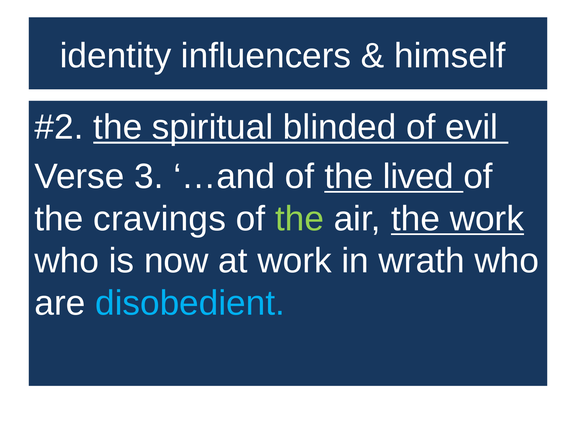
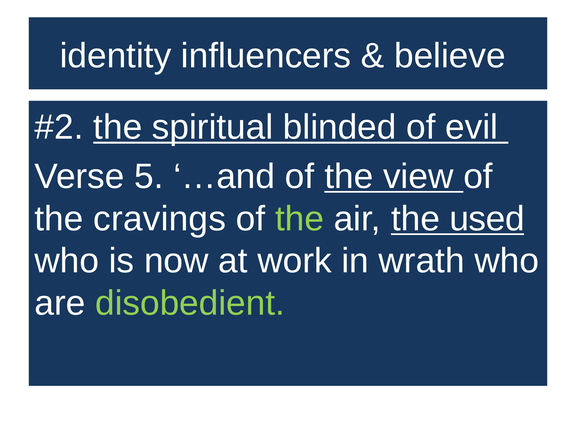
himself: himself -> believe (450, 56)
3: 3 -> 5 (149, 177)
lived: lived -> view (418, 177)
the work: work -> used (487, 219)
disobedient colour: light blue -> light green (190, 303)
